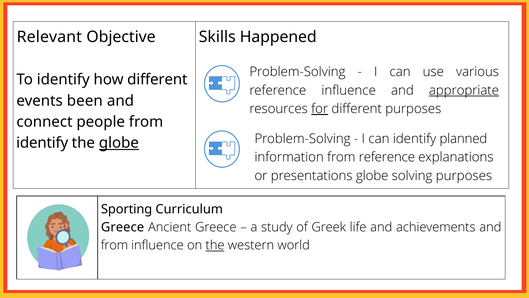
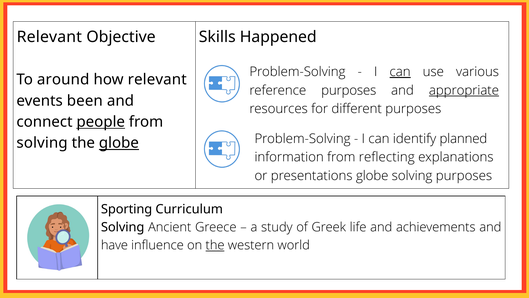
can underline: none -> present (400, 72)
To identify: identify -> around (63, 80)
how different: different -> relevant (157, 80)
reference influence: influence -> purposes (349, 90)
for underline: present -> none (320, 109)
people underline: none -> present (101, 122)
identify: identify -> solving (42, 143)
from reference: reference -> reflecting (387, 157)
Greece: Greece -> Solving (123, 227)
from: from -> have (114, 245)
